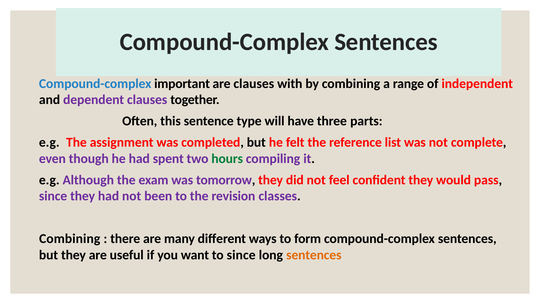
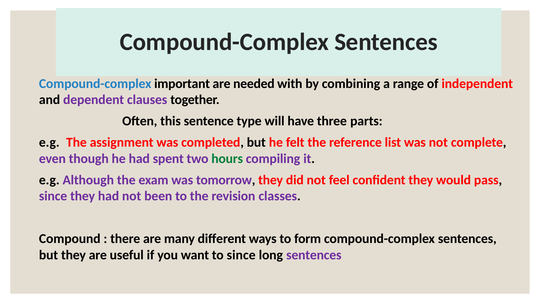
are clauses: clauses -> needed (254, 84)
Combining: Combining -> Compound (70, 238)
sentences colour: orange -> purple (314, 255)
